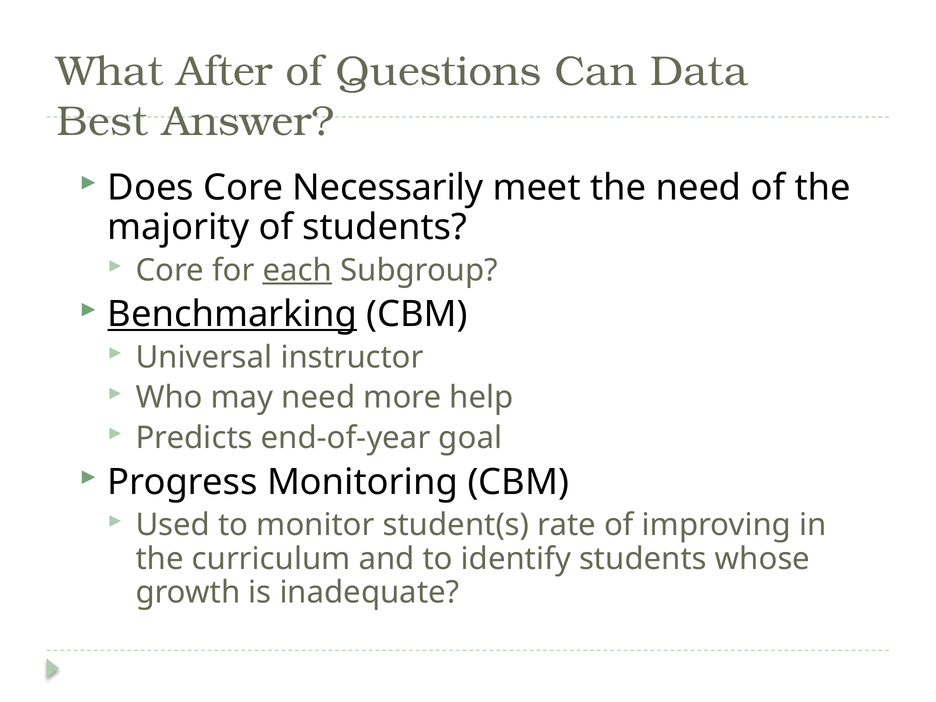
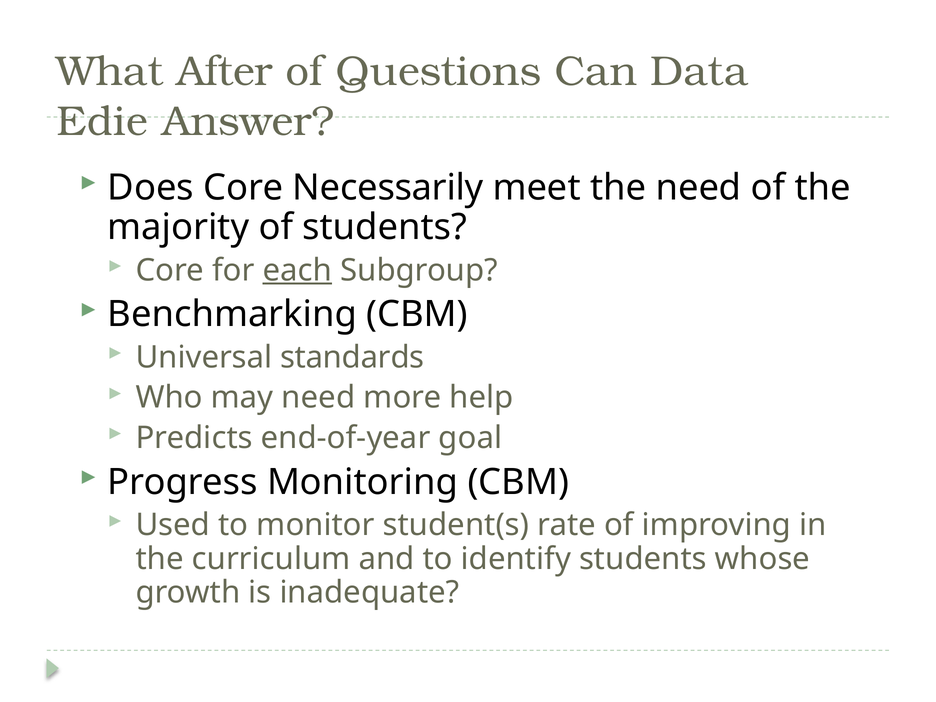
Best: Best -> Edie (102, 121)
Benchmarking underline: present -> none (232, 314)
instructor: instructor -> standards (352, 358)
